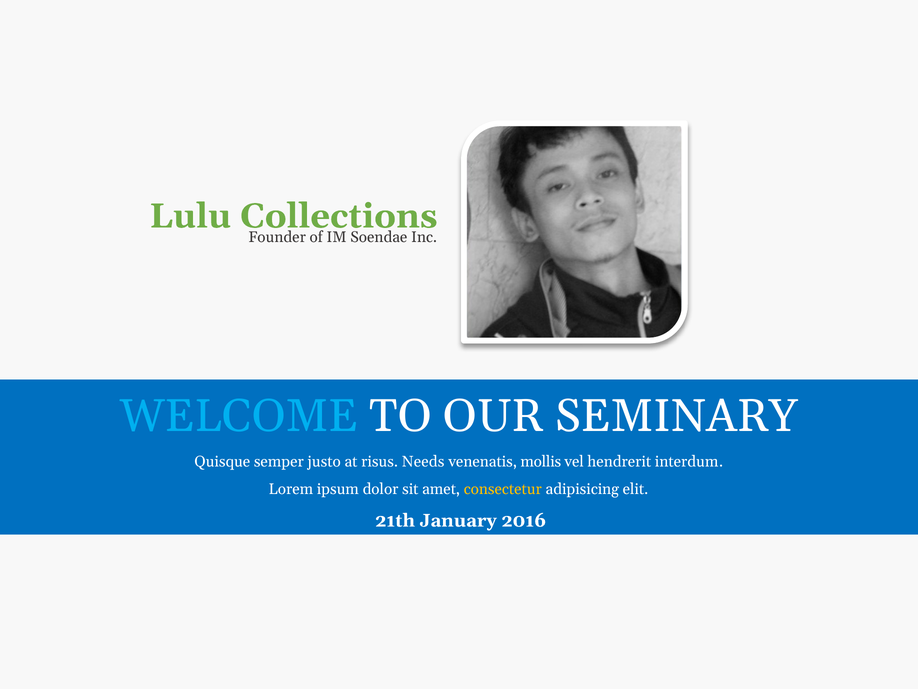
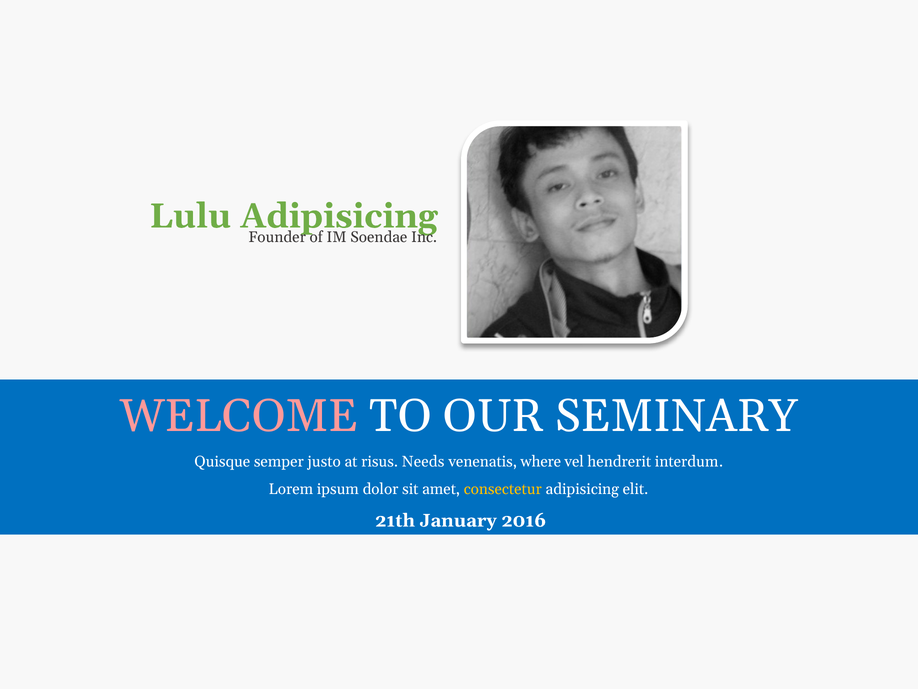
Lulu Collections: Collections -> Adipisicing (339, 216)
WELCOME colour: light blue -> pink (239, 416)
mollis: mollis -> where (541, 461)
